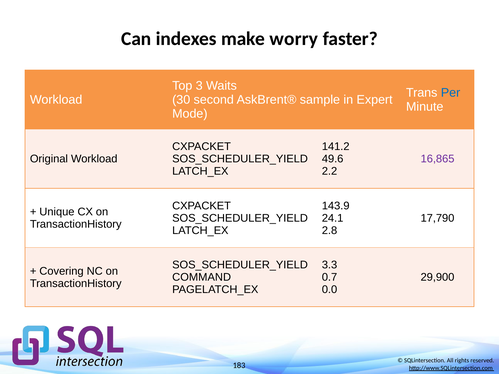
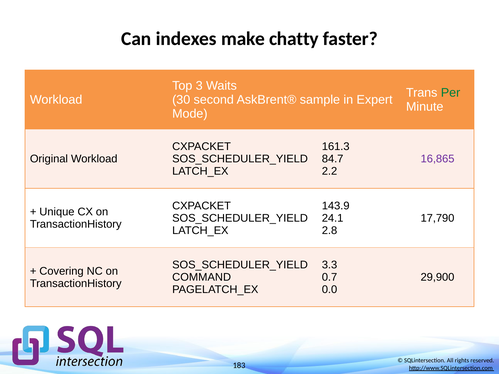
worry: worry -> chatty (294, 39)
Per colour: blue -> green (451, 93)
141.2: 141.2 -> 161.3 (336, 147)
49.6: 49.6 -> 84.7 (333, 159)
